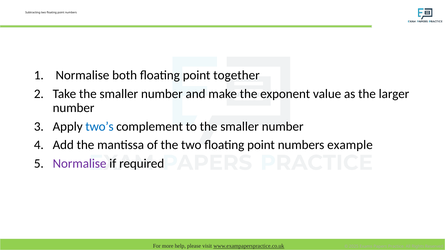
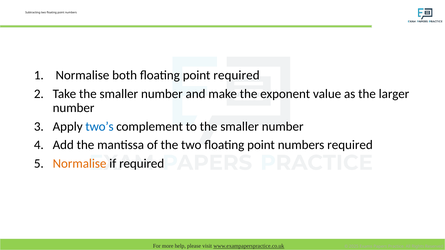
point together: together -> required (237, 75)
numbers example: example -> required (350, 145)
Normalise colour: purple -> orange (80, 164)
